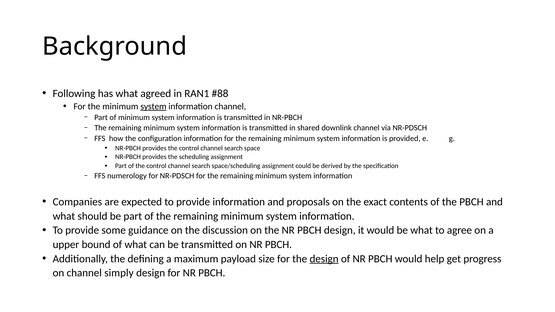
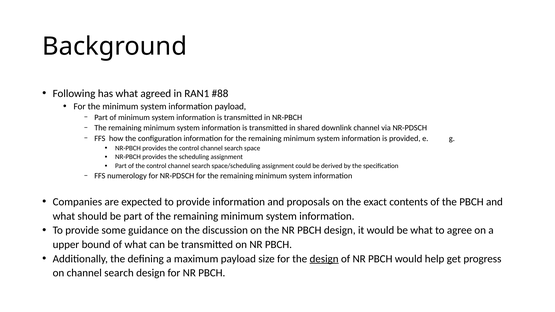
system underline: present -> none (153, 106)
information channel: channel -> payload (230, 106)
on channel simply: simply -> search (119, 273)
